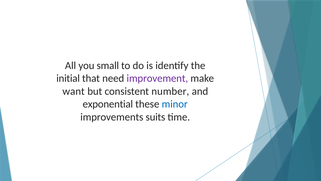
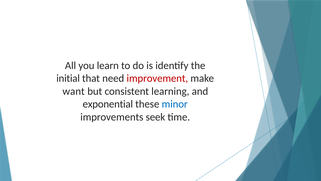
small: small -> learn (108, 65)
improvement colour: purple -> red (157, 78)
number: number -> learning (170, 91)
suits: suits -> seek (155, 117)
